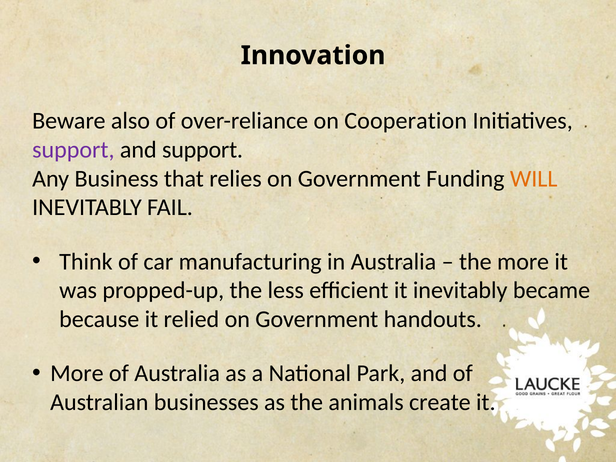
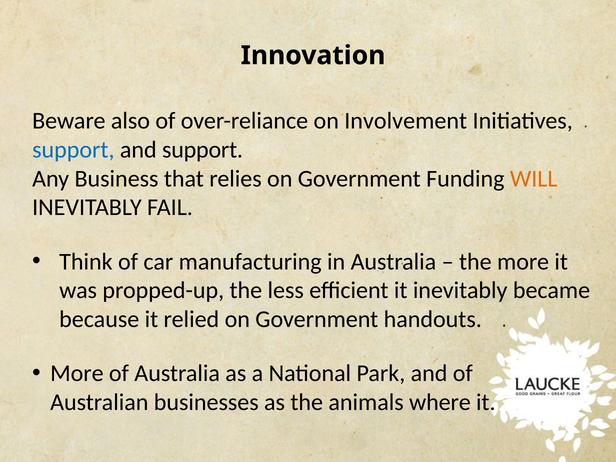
Cooperation: Cooperation -> Involvement (406, 121)
support colour: purple -> blue (73, 150)
create: create -> where (440, 402)
